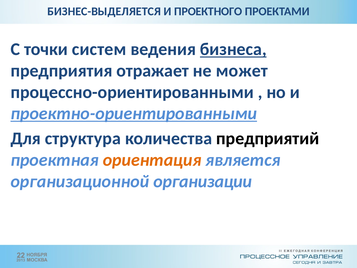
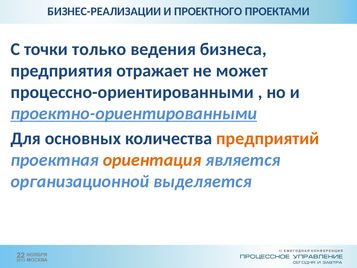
БИЗНЕС-ВЫДЕЛЯЕТСЯ: БИЗНЕС-ВЫДЕЛЯЕТСЯ -> БИЗНЕС-РЕАЛИЗАЦИИ (104, 12)
систем: систем -> только (99, 49)
бизнеса underline: present -> none (233, 49)
структура: структура -> основных (83, 138)
предприятий colour: black -> orange (268, 138)
организации: организации -> выделяется (203, 181)
